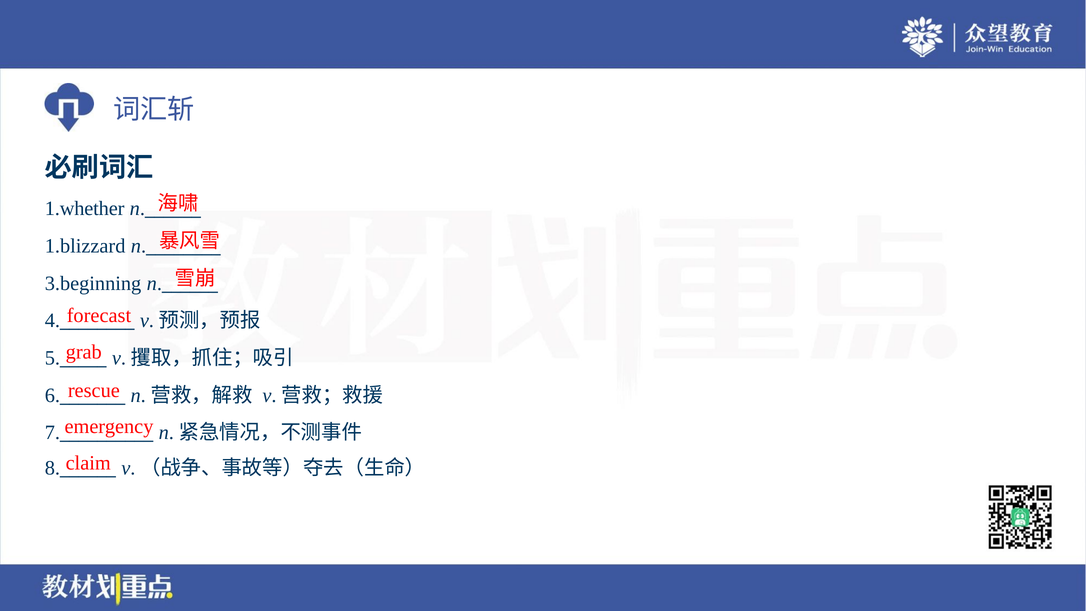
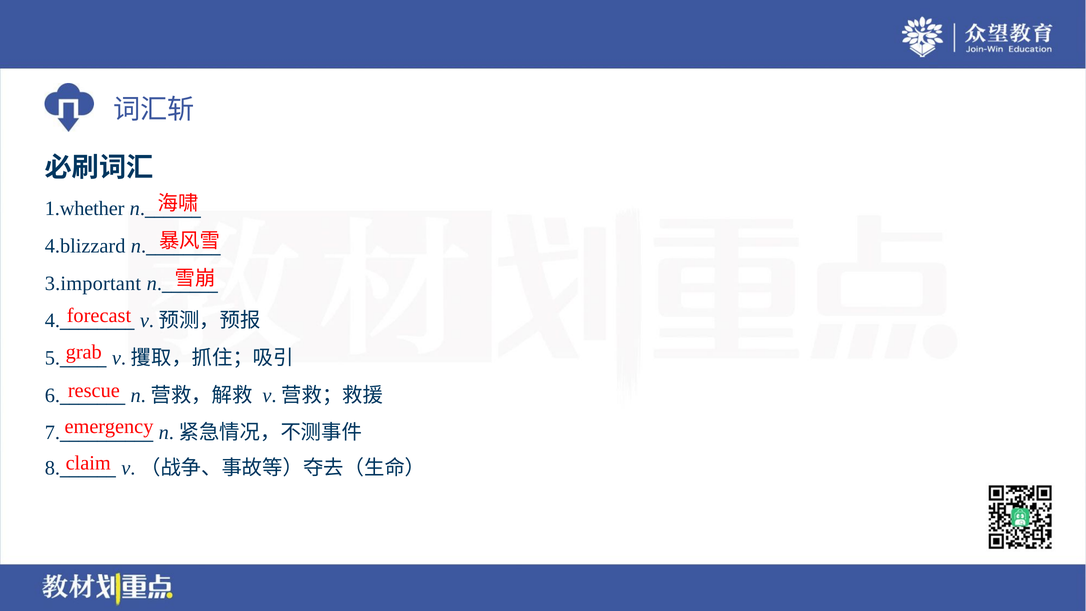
1.blizzard: 1.blizzard -> 4.blizzard (85, 246)
3.beginning: 3.beginning -> 3.important (93, 283)
